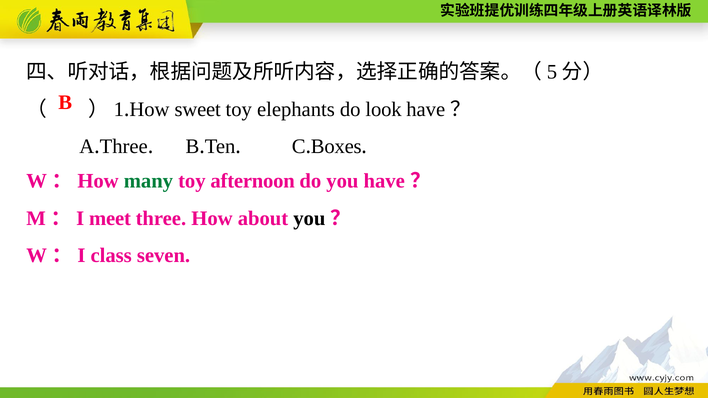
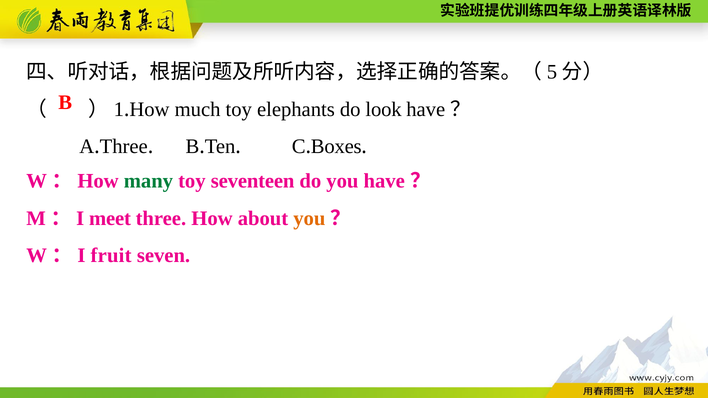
sweet: sweet -> much (198, 109)
afternoon: afternoon -> seventeen (253, 181)
you colour: black -> orange (309, 218)
class: class -> fruit (111, 256)
